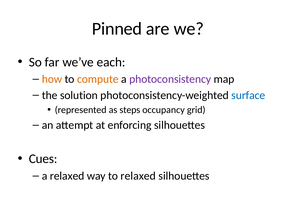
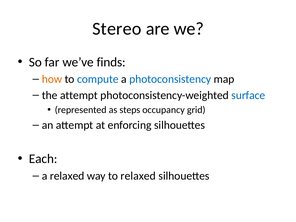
Pinned: Pinned -> Stereo (117, 29)
each: each -> finds (111, 62)
compute colour: orange -> blue (98, 79)
photoconsistency colour: purple -> blue (170, 79)
the solution: solution -> attempt (79, 95)
Cues: Cues -> Each (43, 159)
